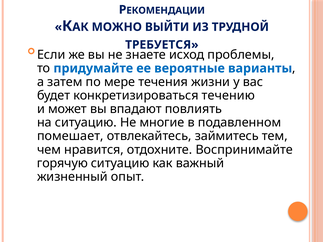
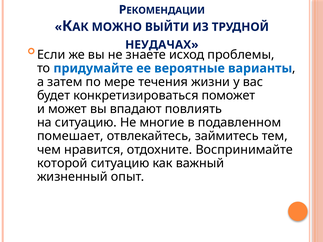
ТРЕБУЕТСЯ: ТРЕБУЕТСЯ -> НЕУДАЧАХ (162, 45)
течению: течению -> поможет (228, 96)
горячую: горячую -> которой (62, 163)
